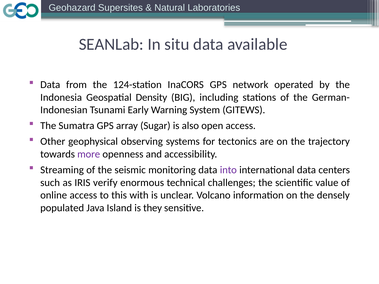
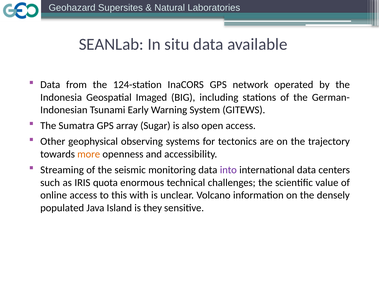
Density: Density -> Imaged (151, 97)
more colour: purple -> orange (89, 154)
verify: verify -> quota (105, 183)
